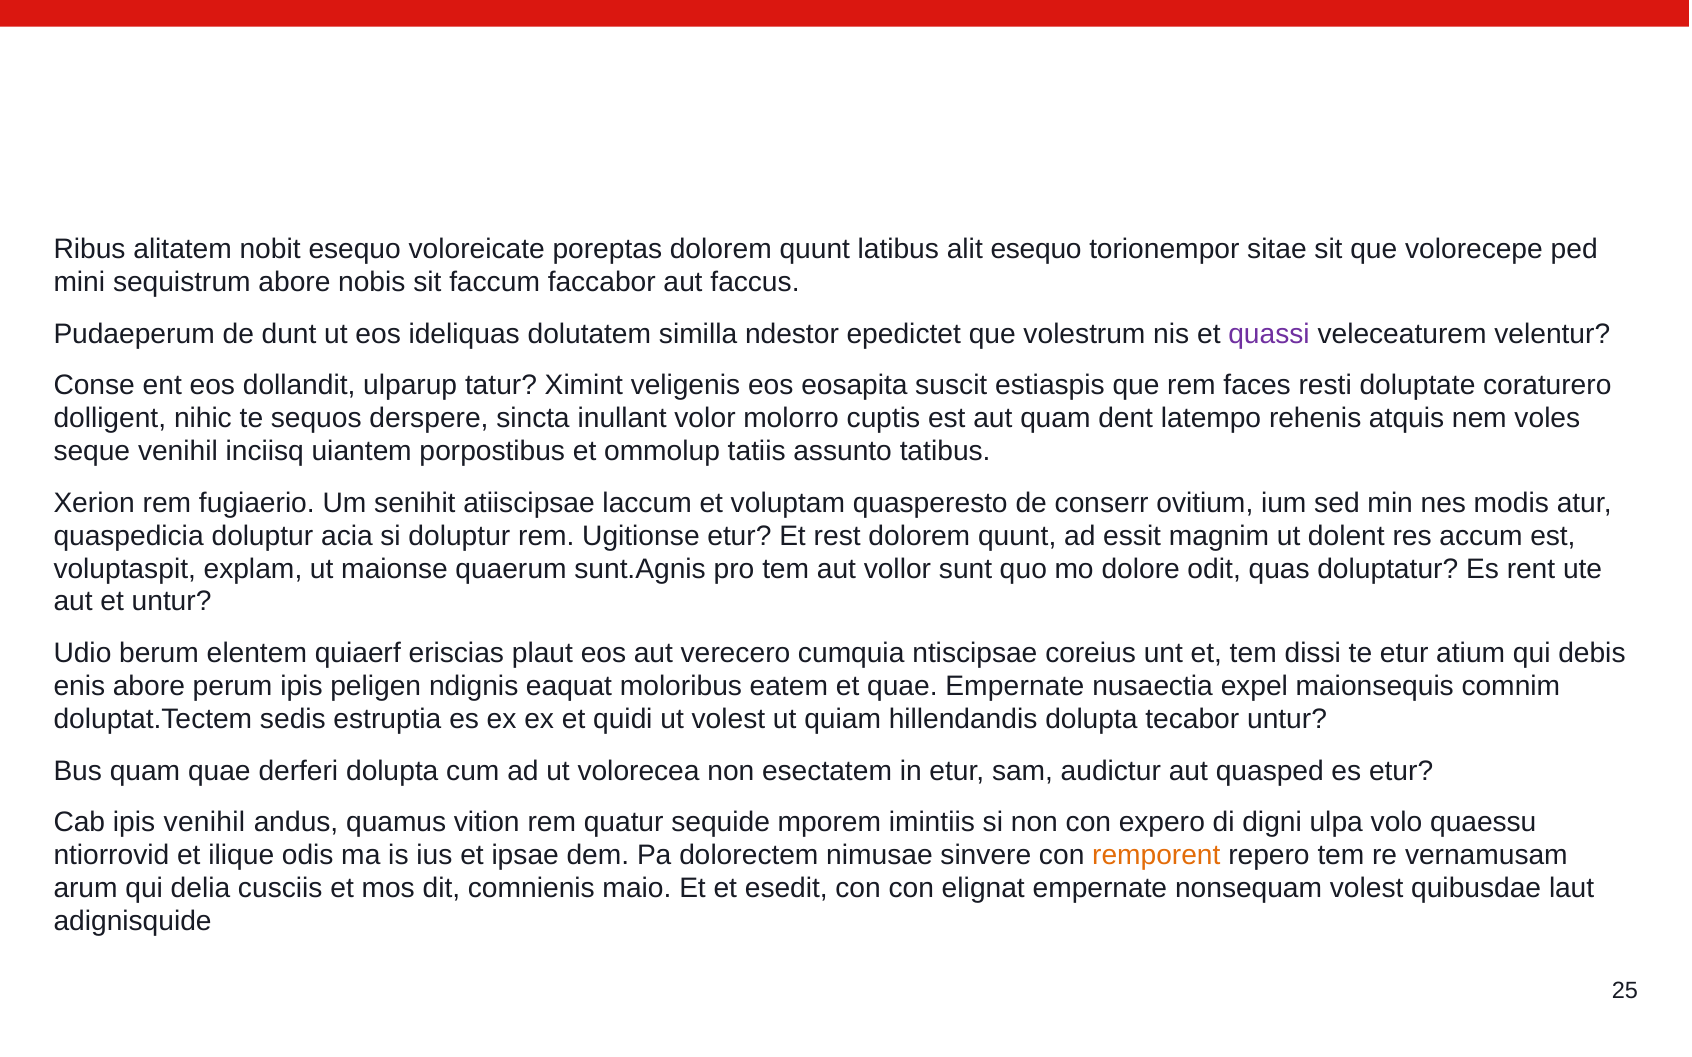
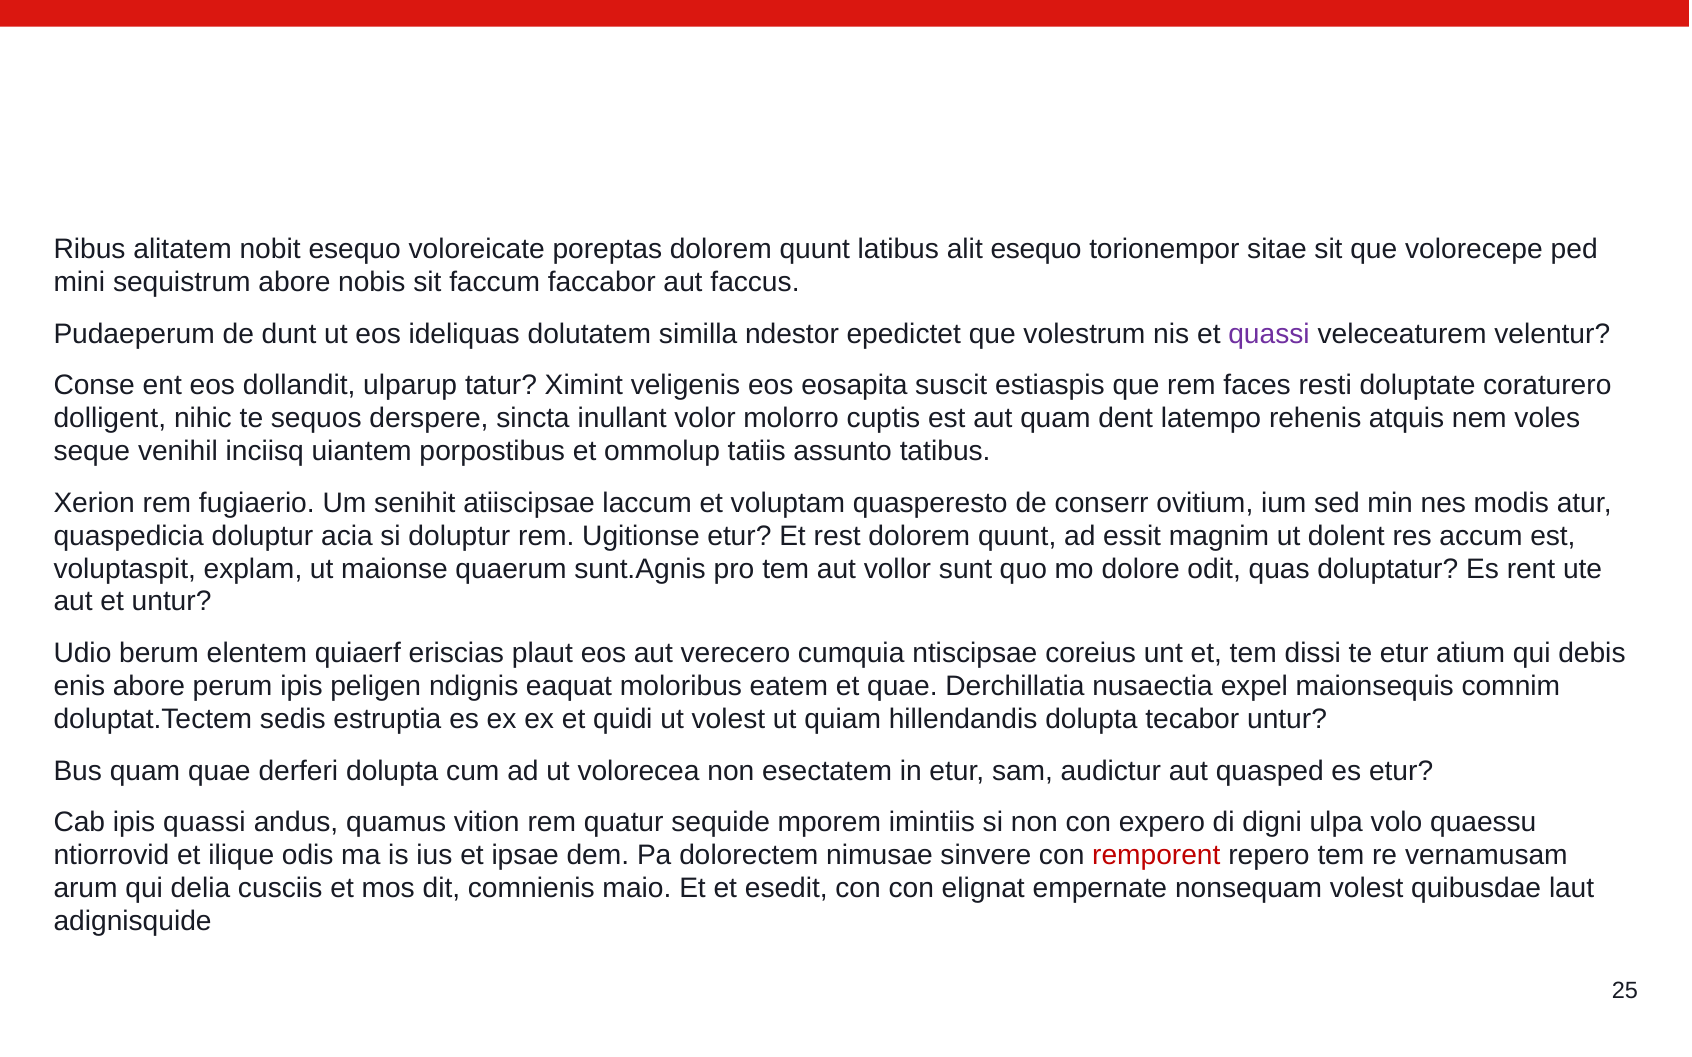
quae Empernate: Empernate -> Derchillatia (1015, 686)
ipis venihil: venihil -> quassi (204, 823)
remporent colour: orange -> red (1156, 856)
